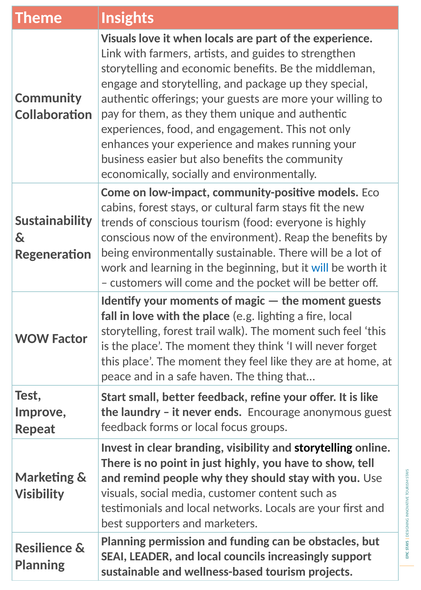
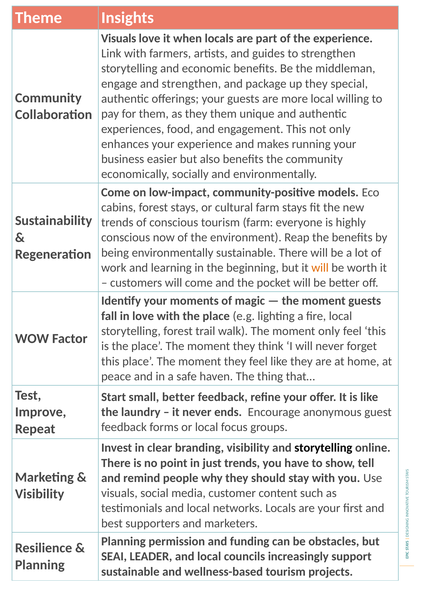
engage and storytelling: storytelling -> strengthen (191, 84)
more your: your -> local (322, 99)
tourism food: food -> farm (258, 223)
will colour: blue -> orange (320, 268)
moment such: such -> only (329, 331)
just highly: highly -> trends (242, 463)
